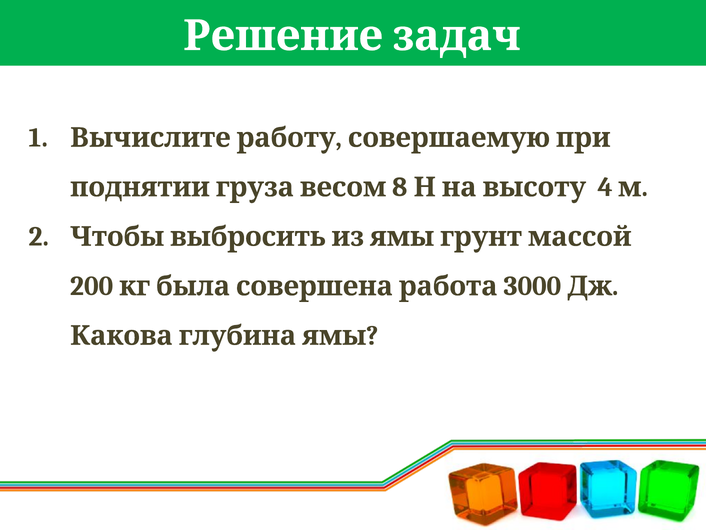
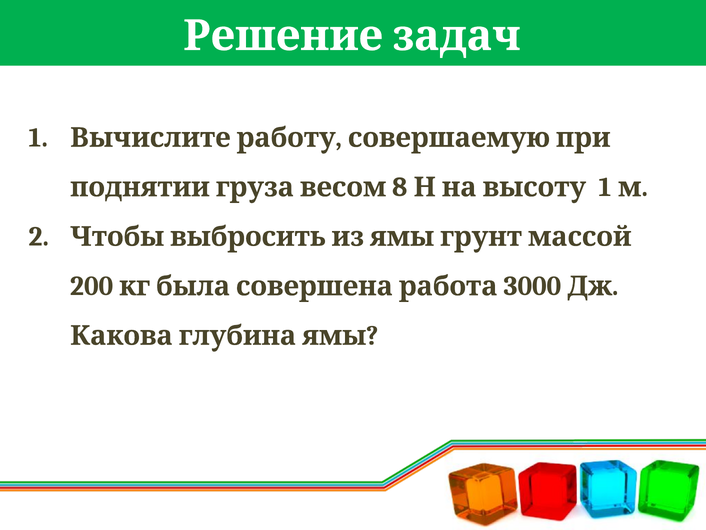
8 4: 4 -> 1 (605, 187)
